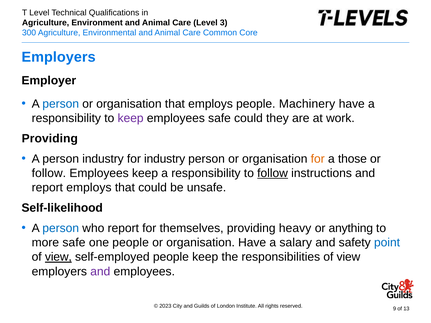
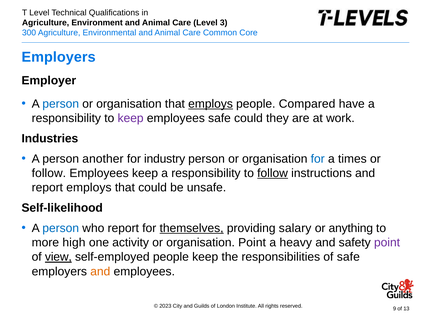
employs underline: none -> present (211, 104)
Machinery: Machinery -> Compared (307, 104)
Providing: Providing -> Industries (50, 139)
person industry: industry -> another (103, 159)
for colour: orange -> blue (318, 159)
those: those -> times (352, 159)
themselves underline: none -> present (192, 228)
heavy: heavy -> salary (295, 228)
more safe: safe -> high (74, 243)
one people: people -> activity (131, 243)
organisation Have: Have -> Point (252, 243)
salary: salary -> heavy (296, 243)
point colour: blue -> purple (387, 243)
responsibilities of view: view -> safe (348, 257)
and colour: purple -> orange (100, 272)
